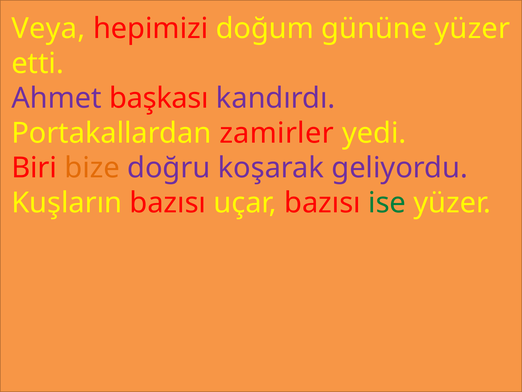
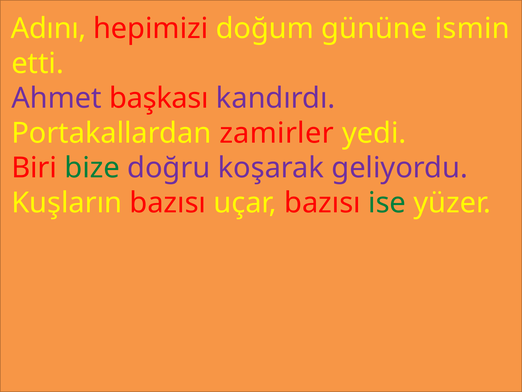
Veya: Veya -> Adını (49, 29)
gününe yüzer: yüzer -> ismin (472, 29)
bize colour: orange -> green (92, 168)
